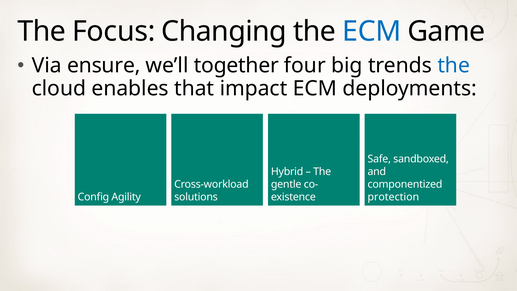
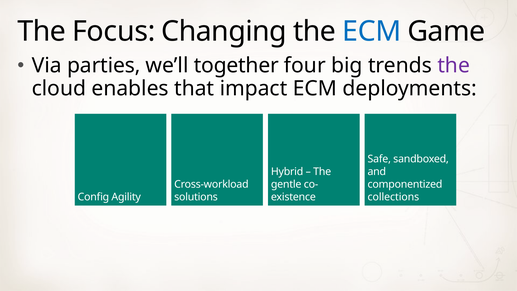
ensure: ensure -> parties (104, 65)
the colour: blue -> purple (454, 65)
protection: protection -> collections (393, 197)
